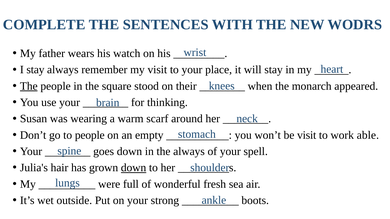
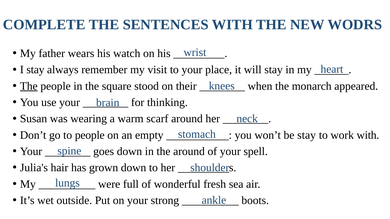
be visit: visit -> stay (307, 135)
work able: able -> with (368, 135)
the always: always -> around (189, 152)
down underline: present -> none (134, 168)
